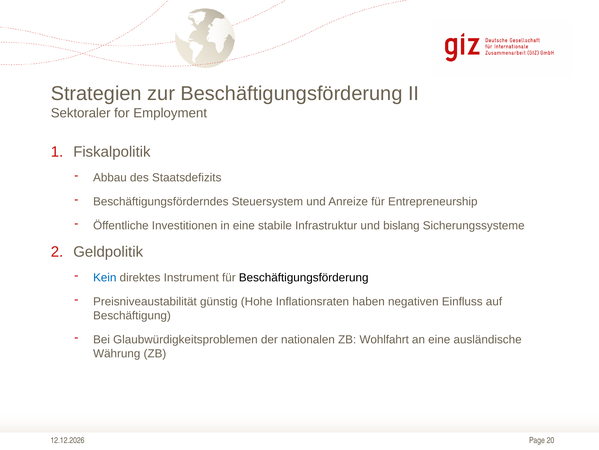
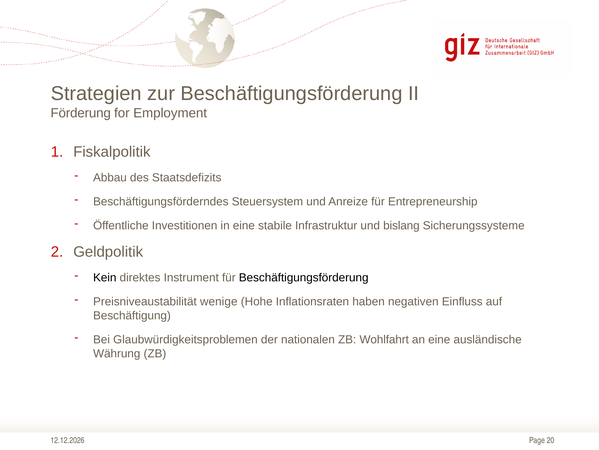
Sektoraler: Sektoraler -> Förderung (81, 113)
Kein colour: blue -> black (105, 277)
günstig: günstig -> wenige (219, 301)
